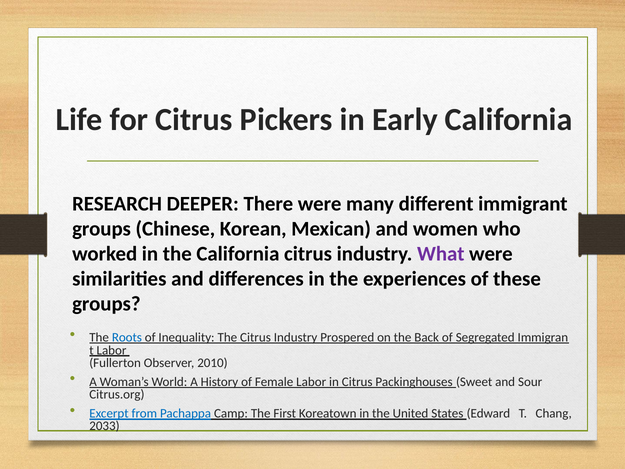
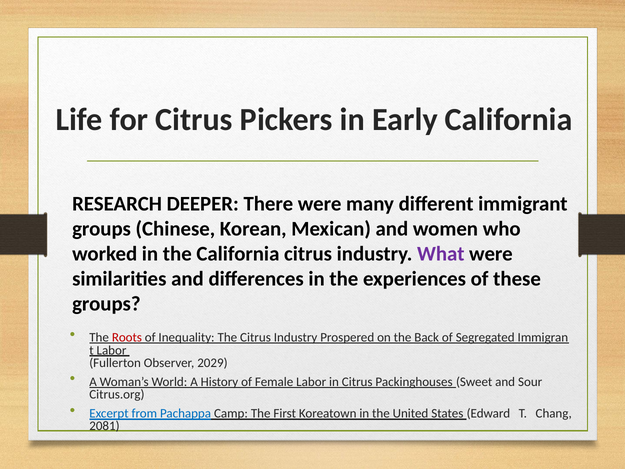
Roots colour: blue -> red (127, 337)
2010: 2010 -> 2029 (212, 363)
2033: 2033 -> 2081 (104, 426)
